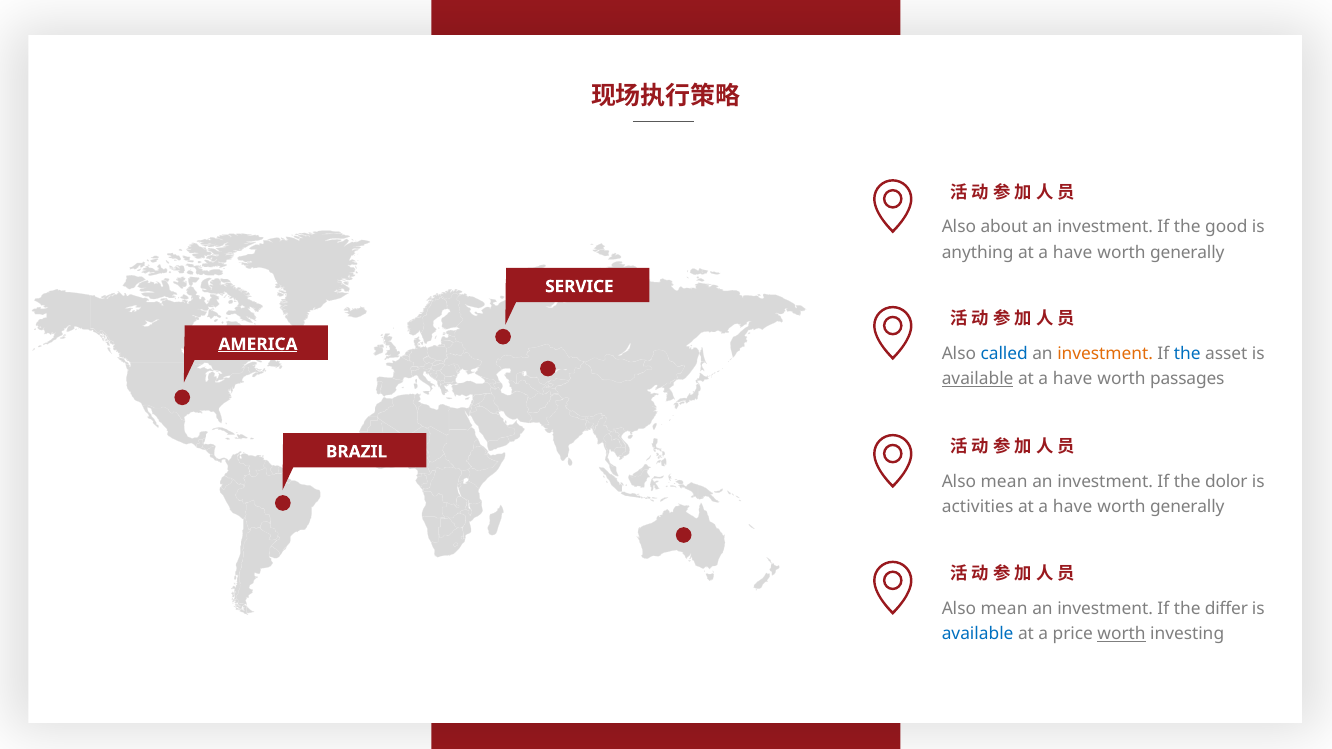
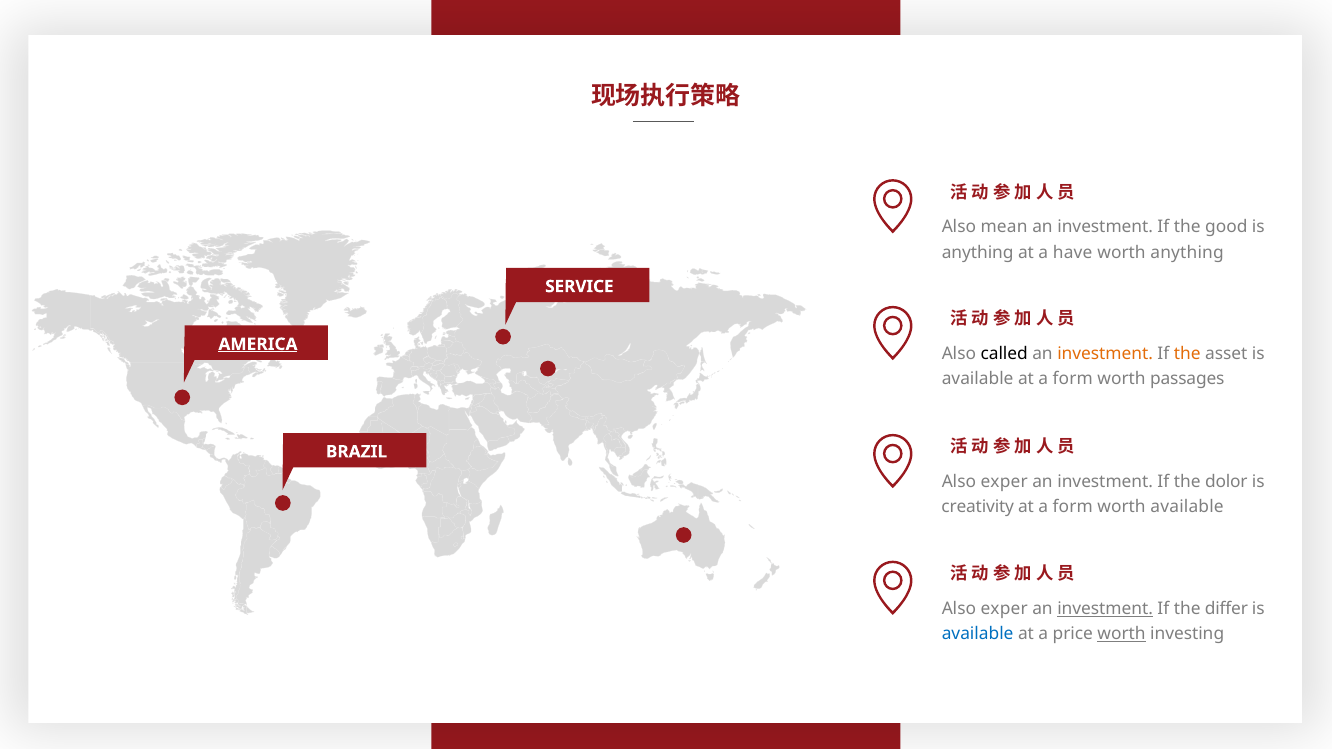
about: about -> mean (1004, 227)
generally: generally -> anything (1187, 252)
called colour: blue -> black (1004, 354)
the colour: blue -> orange (1187, 354)
available underline: present -> none (978, 379)
have: have -> form (1073, 379)
mean: mean -> exper (1004, 482)
activities: activities -> creativity (978, 507)
have: have -> form (1073, 507)
generally: generally -> available (1187, 507)
mean: mean -> exper (1004, 609)
investment underline: none -> present (1105, 609)
